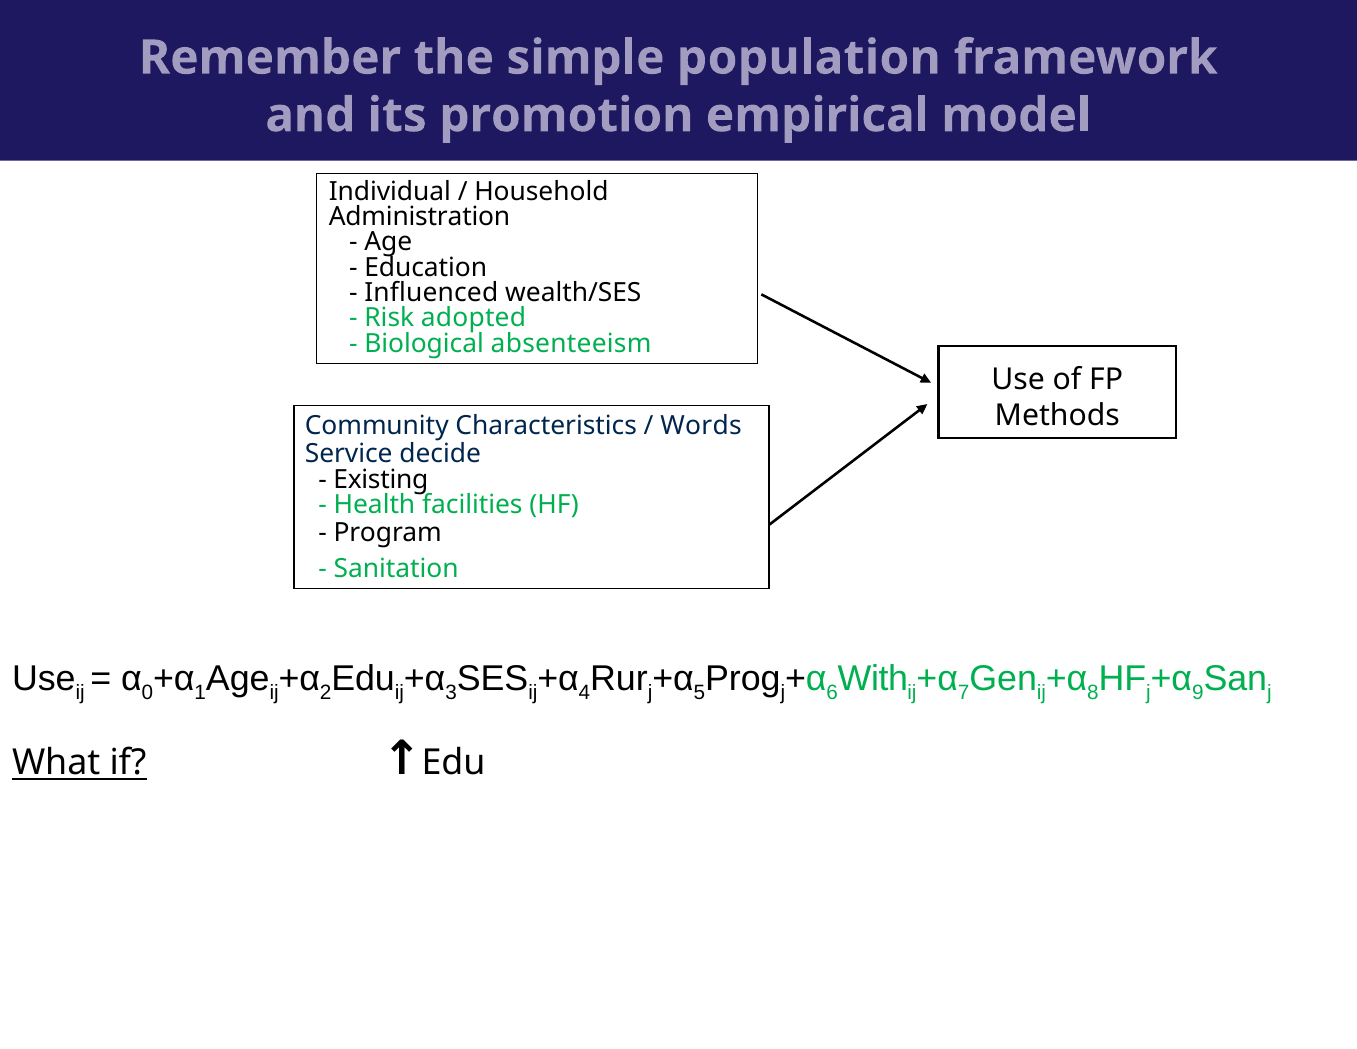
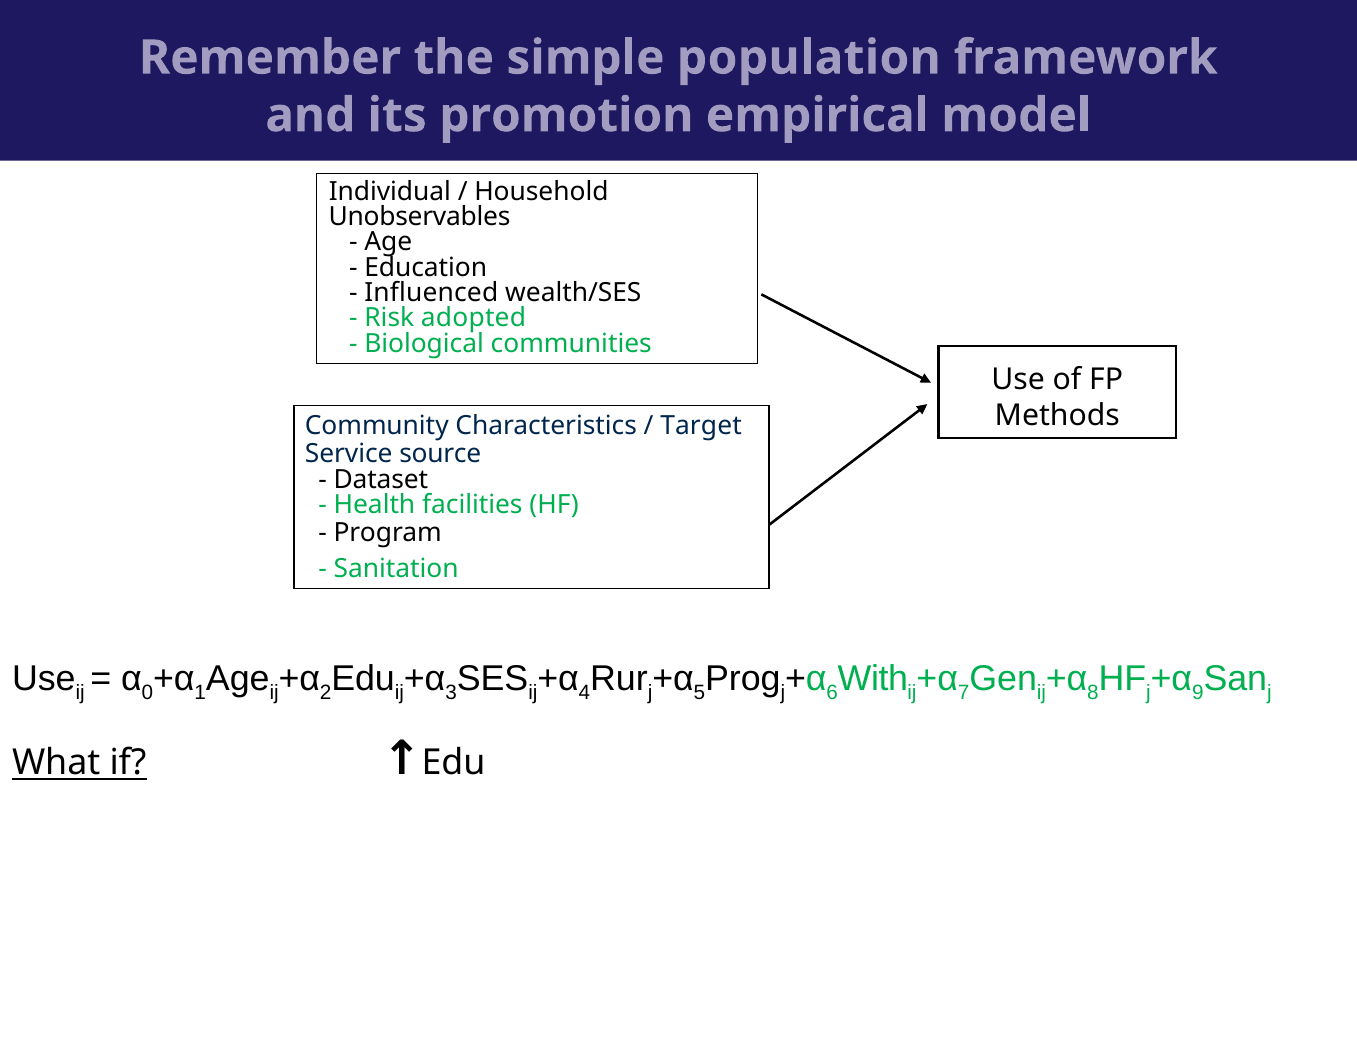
Administration: Administration -> Unobservables (420, 217)
absenteeism: absenteeism -> communities (571, 343)
Words: Words -> Target (701, 425)
decide: decide -> source (440, 454)
Existing: Existing -> Dataset (381, 480)
